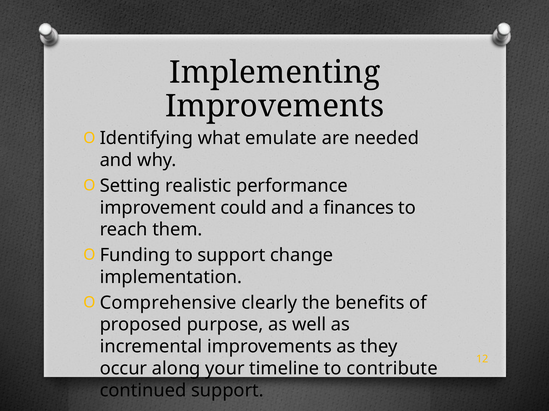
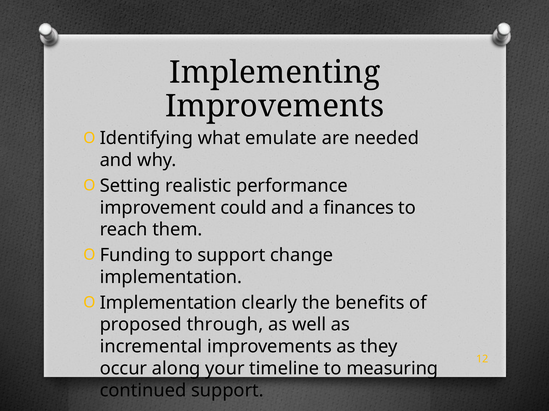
Comprehensive: Comprehensive -> Implementation (168, 303)
purpose: purpose -> through (225, 325)
contribute: contribute -> measuring (392, 369)
